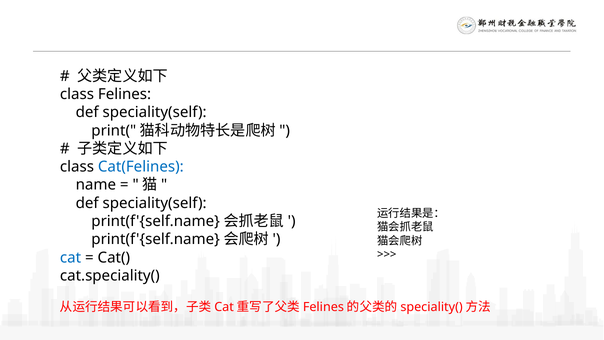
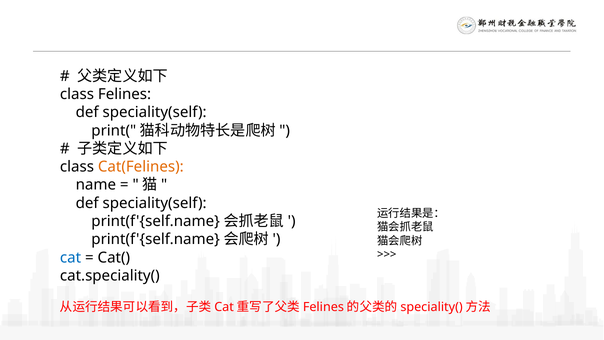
Cat(Felines colour: blue -> orange (141, 167)
